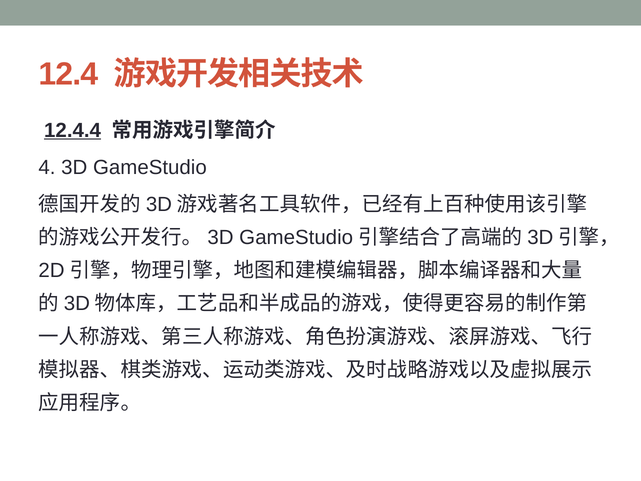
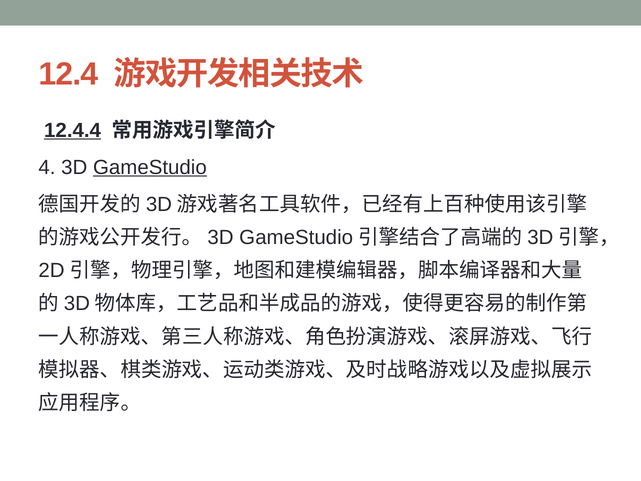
GameStudio underline: none -> present (150, 167)
